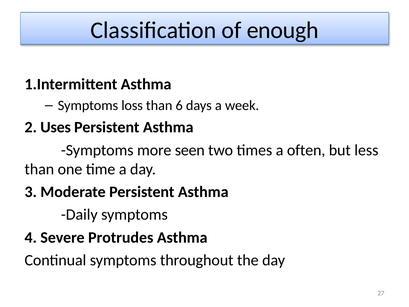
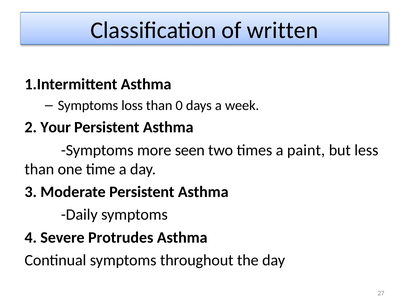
enough: enough -> written (283, 30)
6: 6 -> 0 (179, 105)
Uses: Uses -> Your (56, 127)
often: often -> paint (306, 150)
